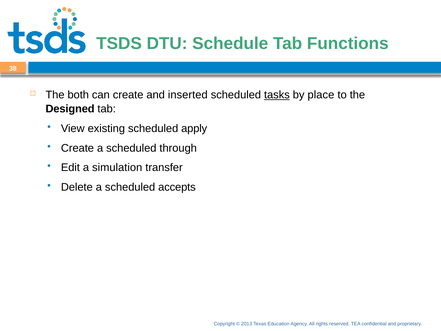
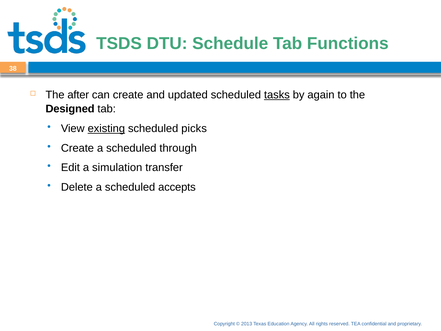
both: both -> after (78, 95)
inserted: inserted -> updated (188, 95)
place: place -> again (321, 95)
existing underline: none -> present (106, 128)
apply: apply -> picks (194, 128)
